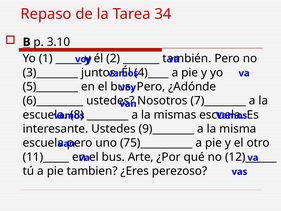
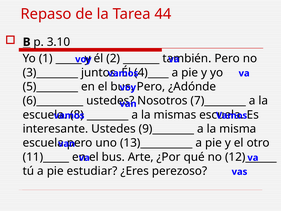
34: 34 -> 44 (163, 14)
75)__________: 75)__________ -> 13)__________ (156, 143)
tambien: tambien -> estudiar (92, 171)
